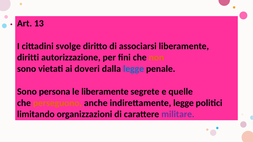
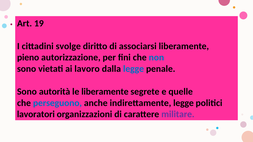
13: 13 -> 19 (39, 23)
diritti: diritti -> pieno (28, 58)
non colour: orange -> blue (156, 58)
doveri: doveri -> lavoro (87, 69)
persona: persona -> autorità (55, 92)
perseguono colour: orange -> blue (57, 103)
limitando: limitando -> lavoratori (36, 115)
